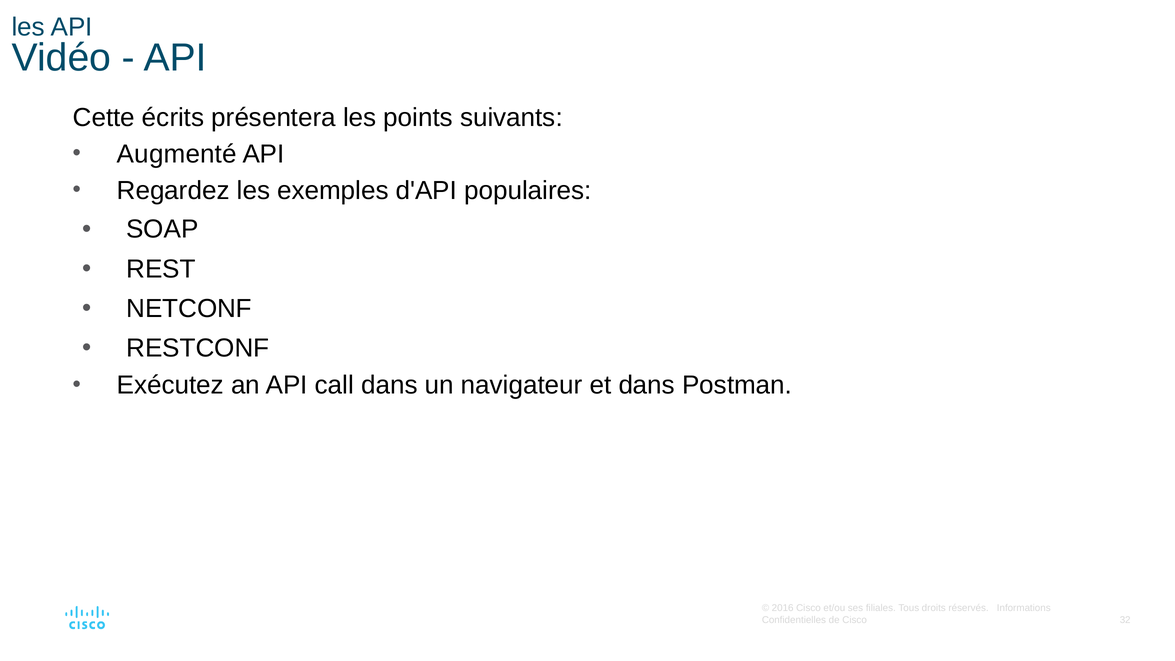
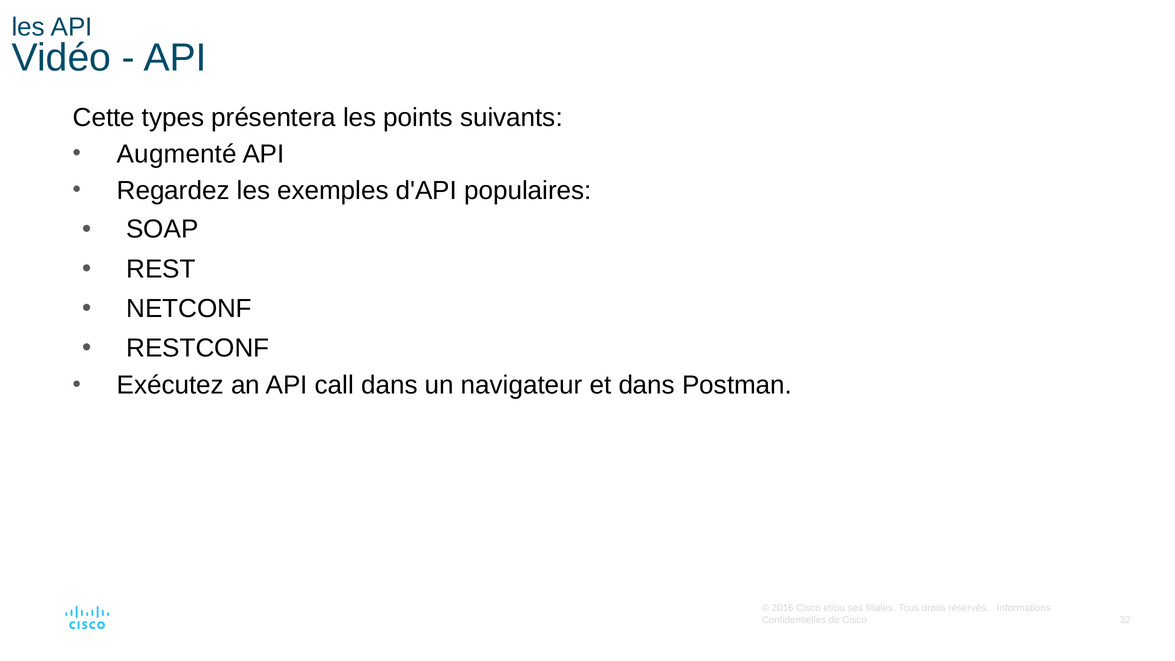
écrits: écrits -> types (173, 117)
